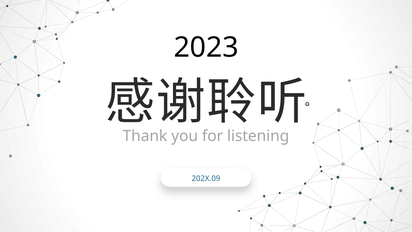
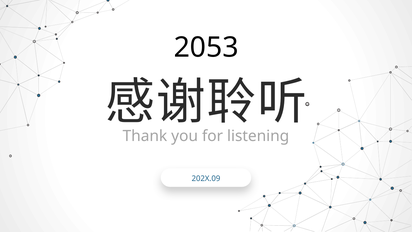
2023: 2023 -> 2053 (206, 47)
